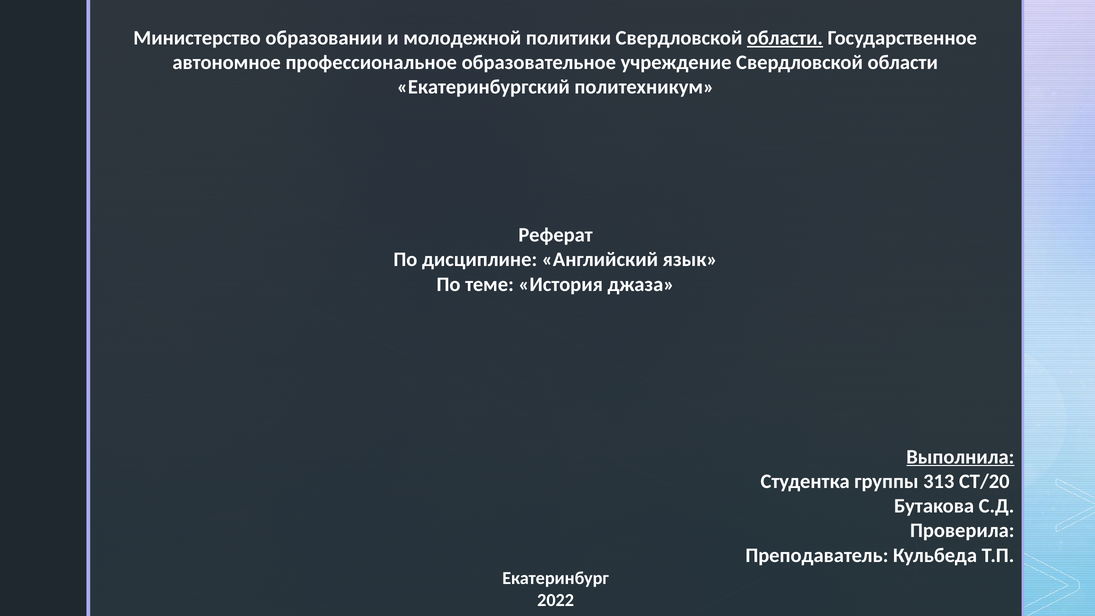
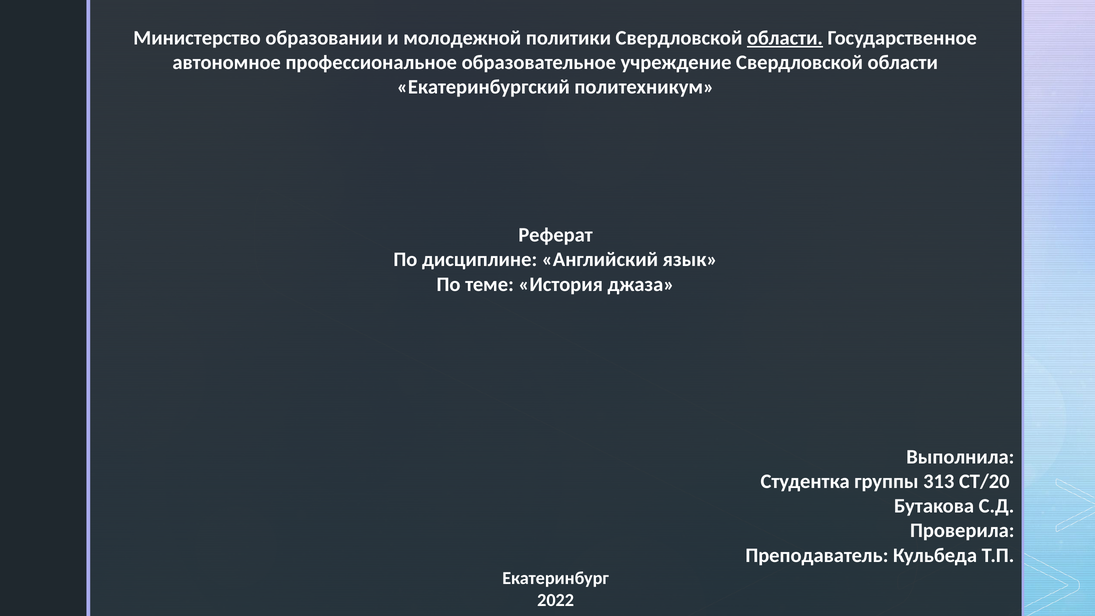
Выполнила underline: present -> none (960, 457)
